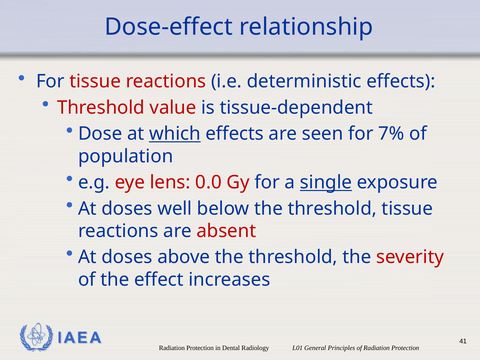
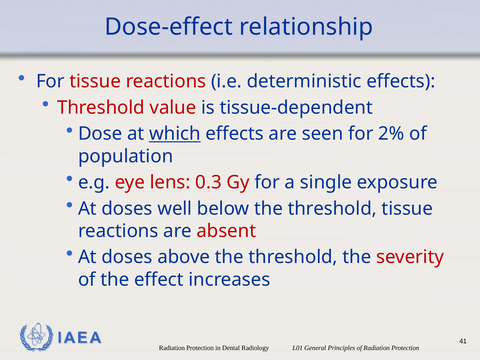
7%: 7% -> 2% (391, 134)
0.0: 0.0 -> 0.3 (209, 182)
single underline: present -> none (326, 182)
